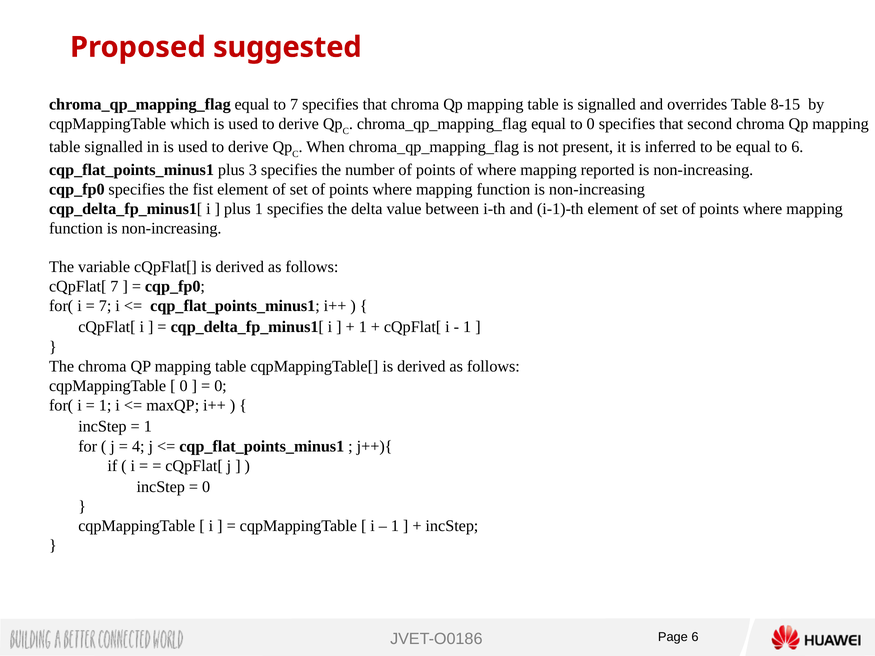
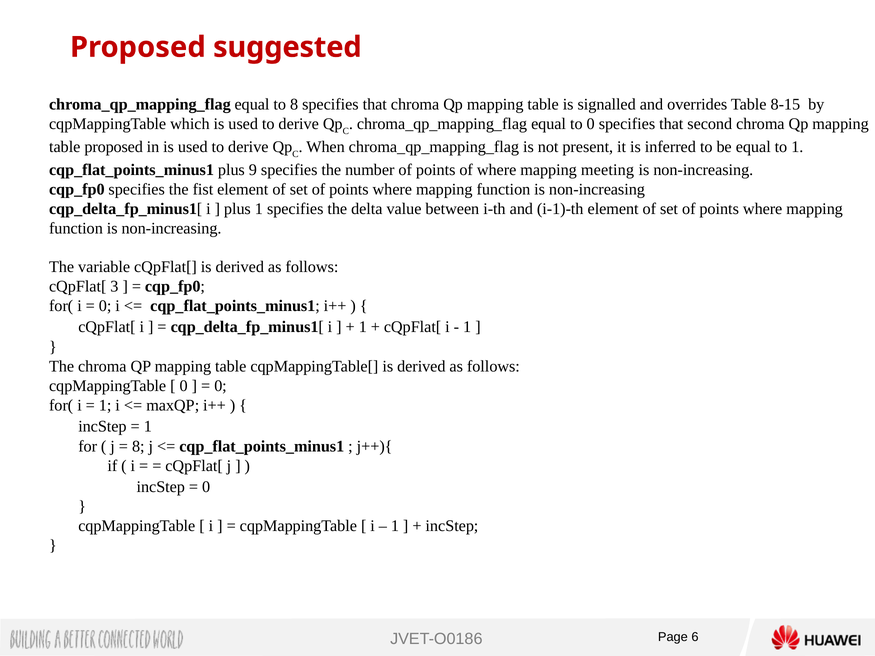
to 7: 7 -> 8 (294, 105)
table signalled: signalled -> proposed (114, 147)
to 6: 6 -> 1 (797, 147)
3: 3 -> 9 (253, 170)
reported: reported -> meeting (607, 170)
cQpFlat[ 7: 7 -> 3 (114, 287)
7: 7 -> 0 (105, 306)
4: 4 -> 8 (138, 446)
